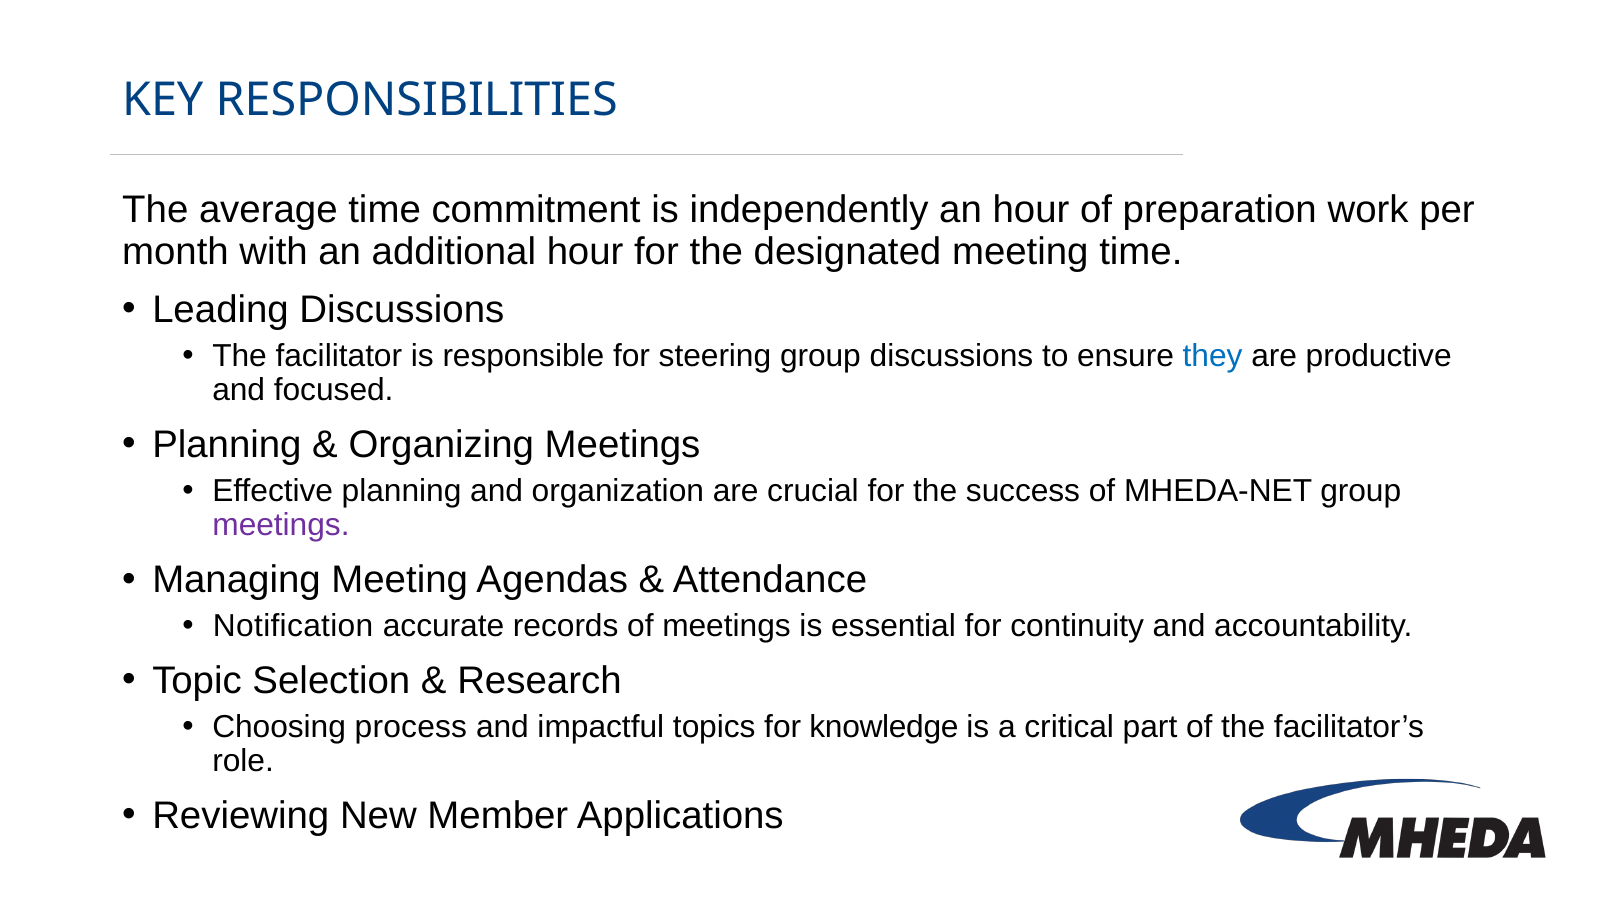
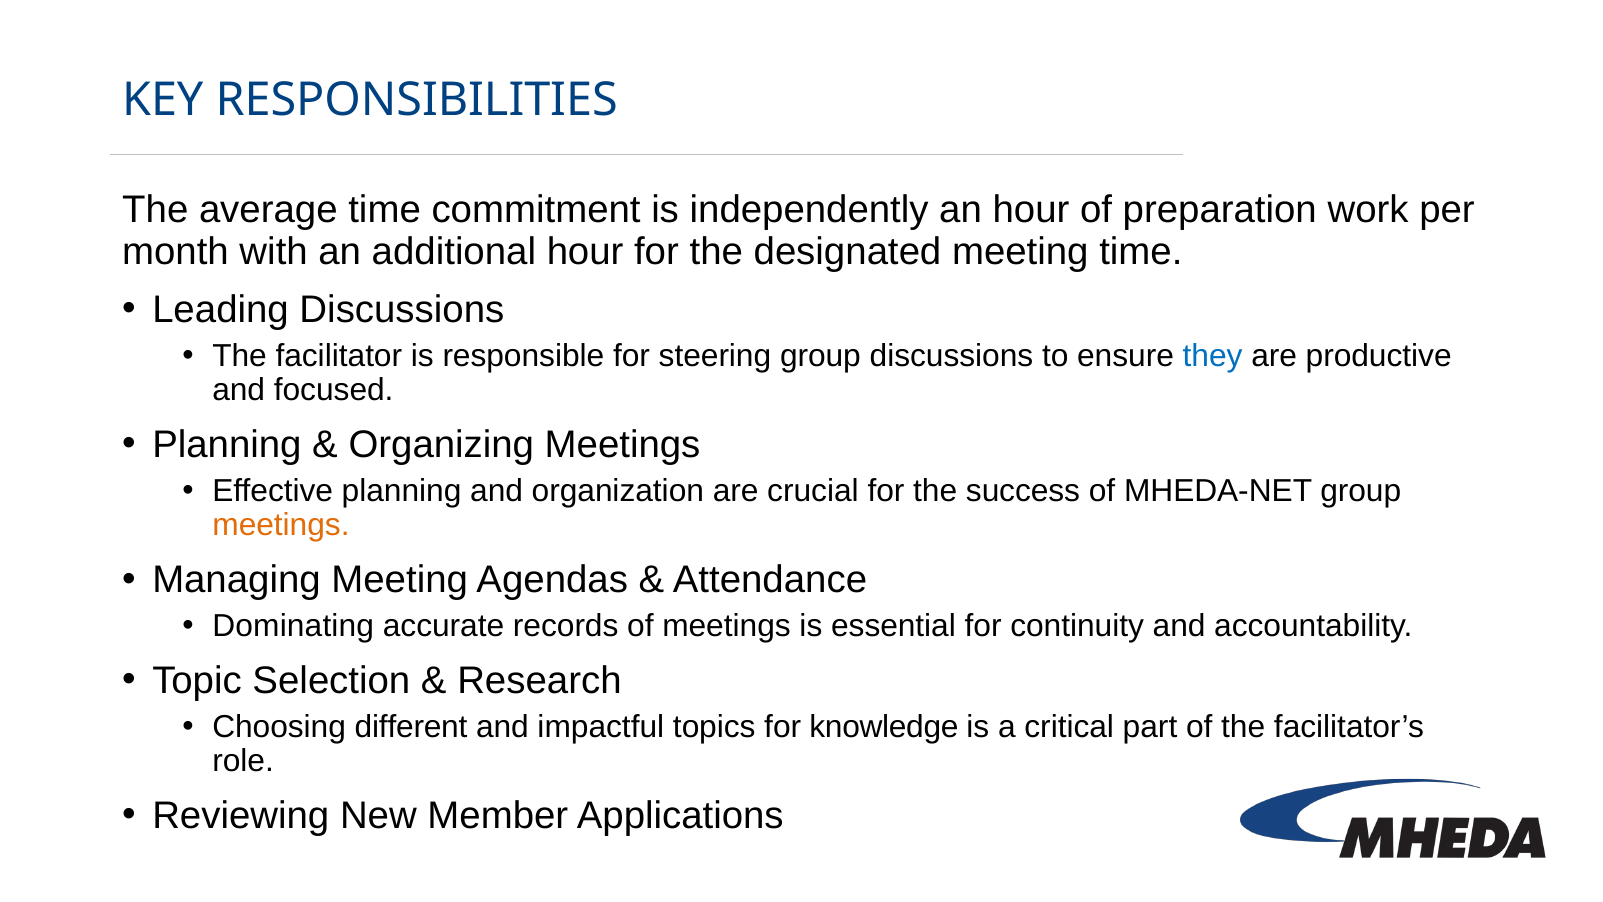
meetings colour: purple -> orange (281, 525)
Notification: Notification -> Dominating (293, 626)
process: process -> different (411, 726)
